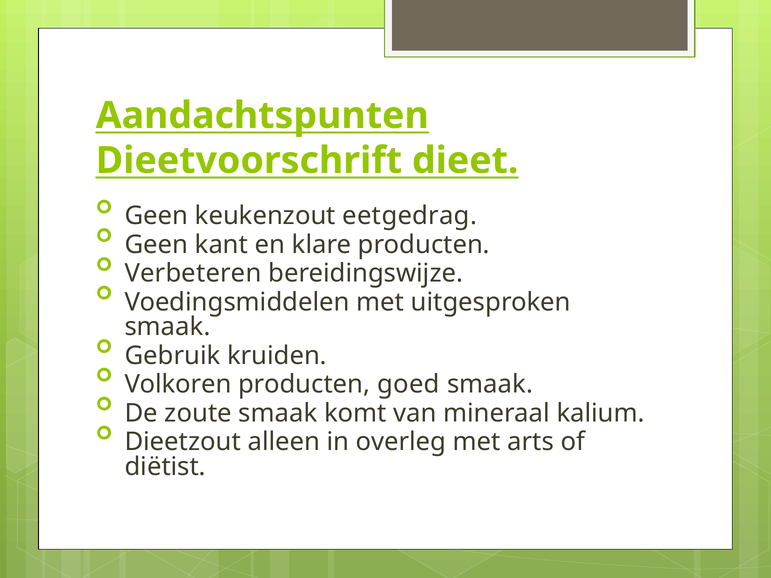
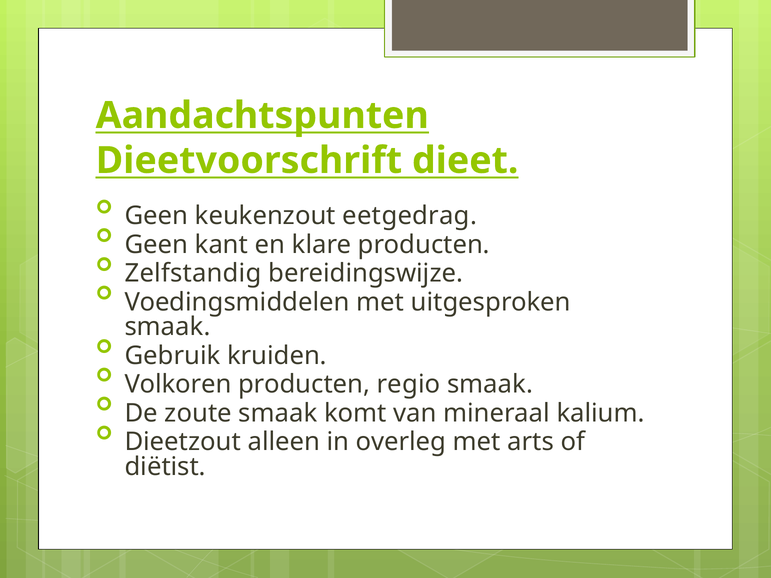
Verbeteren: Verbeteren -> Zelfstandig (193, 274)
goed: goed -> regio (409, 385)
